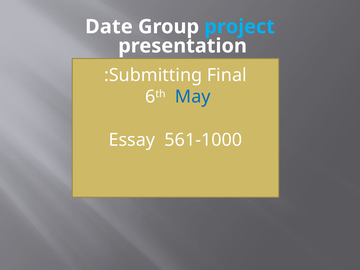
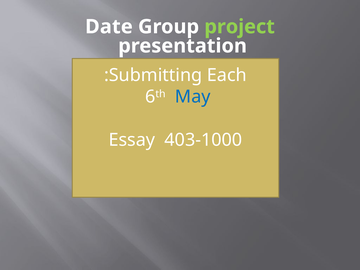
project colour: light blue -> light green (240, 27)
Final: Final -> Each (227, 75)
561-1000: 561-1000 -> 403-1000 (203, 140)
